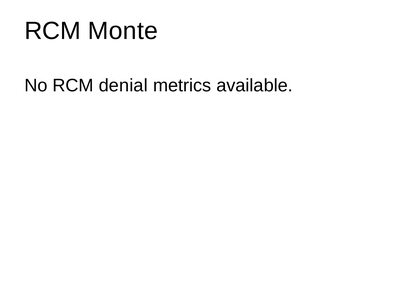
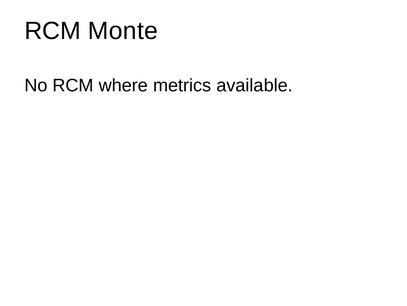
denial: denial -> where (123, 85)
